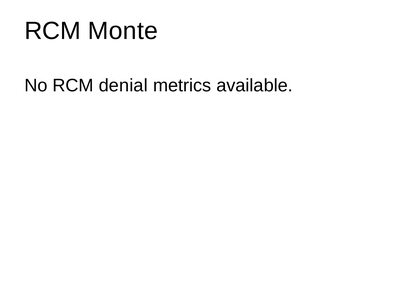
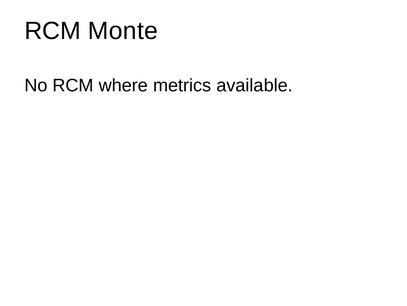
denial: denial -> where (123, 85)
